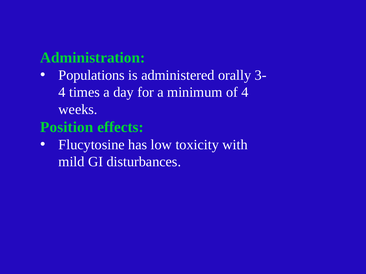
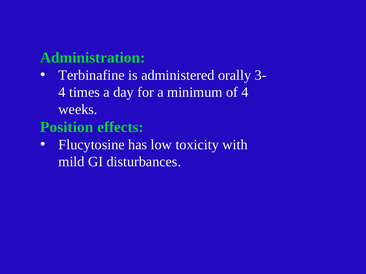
Populations: Populations -> Terbinafine (92, 75)
